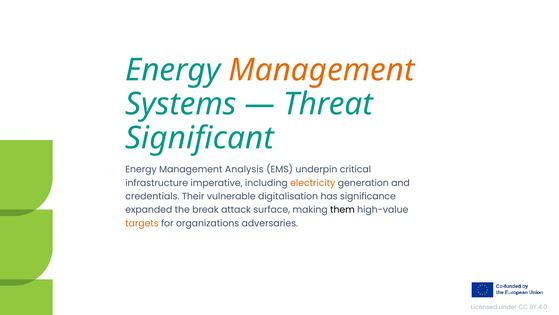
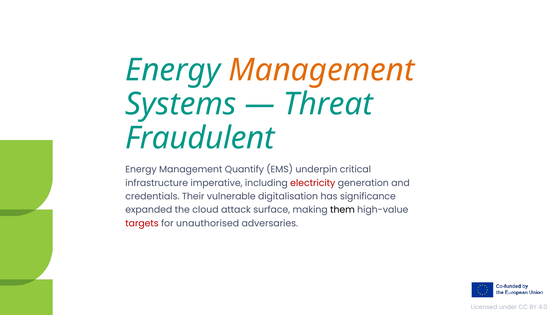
Significant: Significant -> Fraudulent (200, 138)
Analysis: Analysis -> Quantify (244, 169)
electricity colour: orange -> red (313, 183)
break: break -> cloud (205, 209)
targets colour: orange -> red (142, 223)
organizations: organizations -> unauthorised (208, 223)
